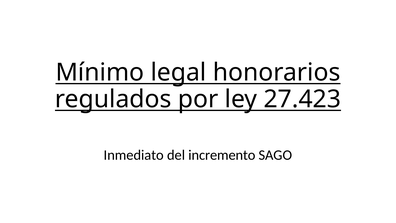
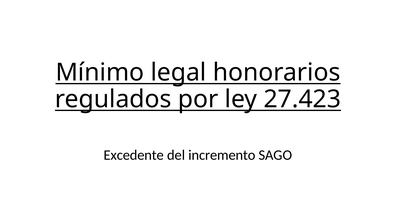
Inmediato: Inmediato -> Excedente (134, 155)
